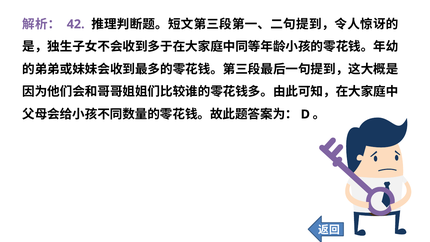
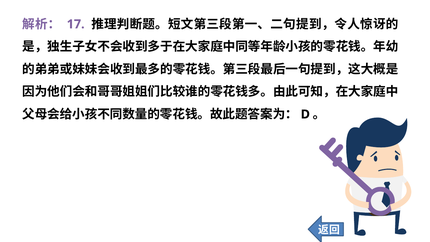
42: 42 -> 17 (76, 24)
